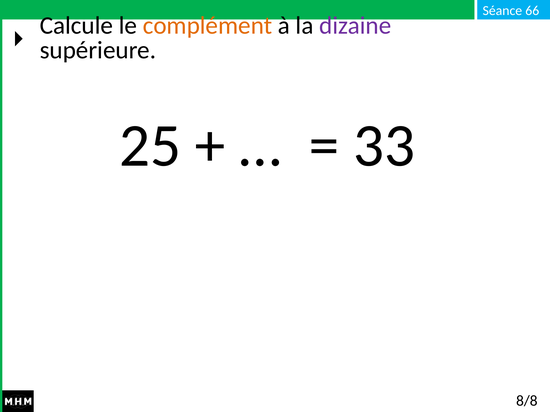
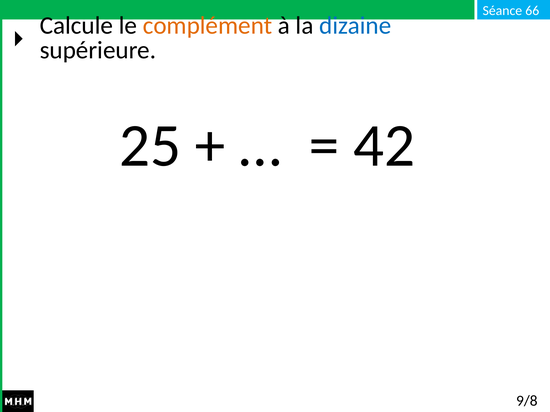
dizaine colour: purple -> blue (355, 26)
33: 33 -> 42 (384, 146)
8/8: 8/8 -> 9/8 (527, 401)
